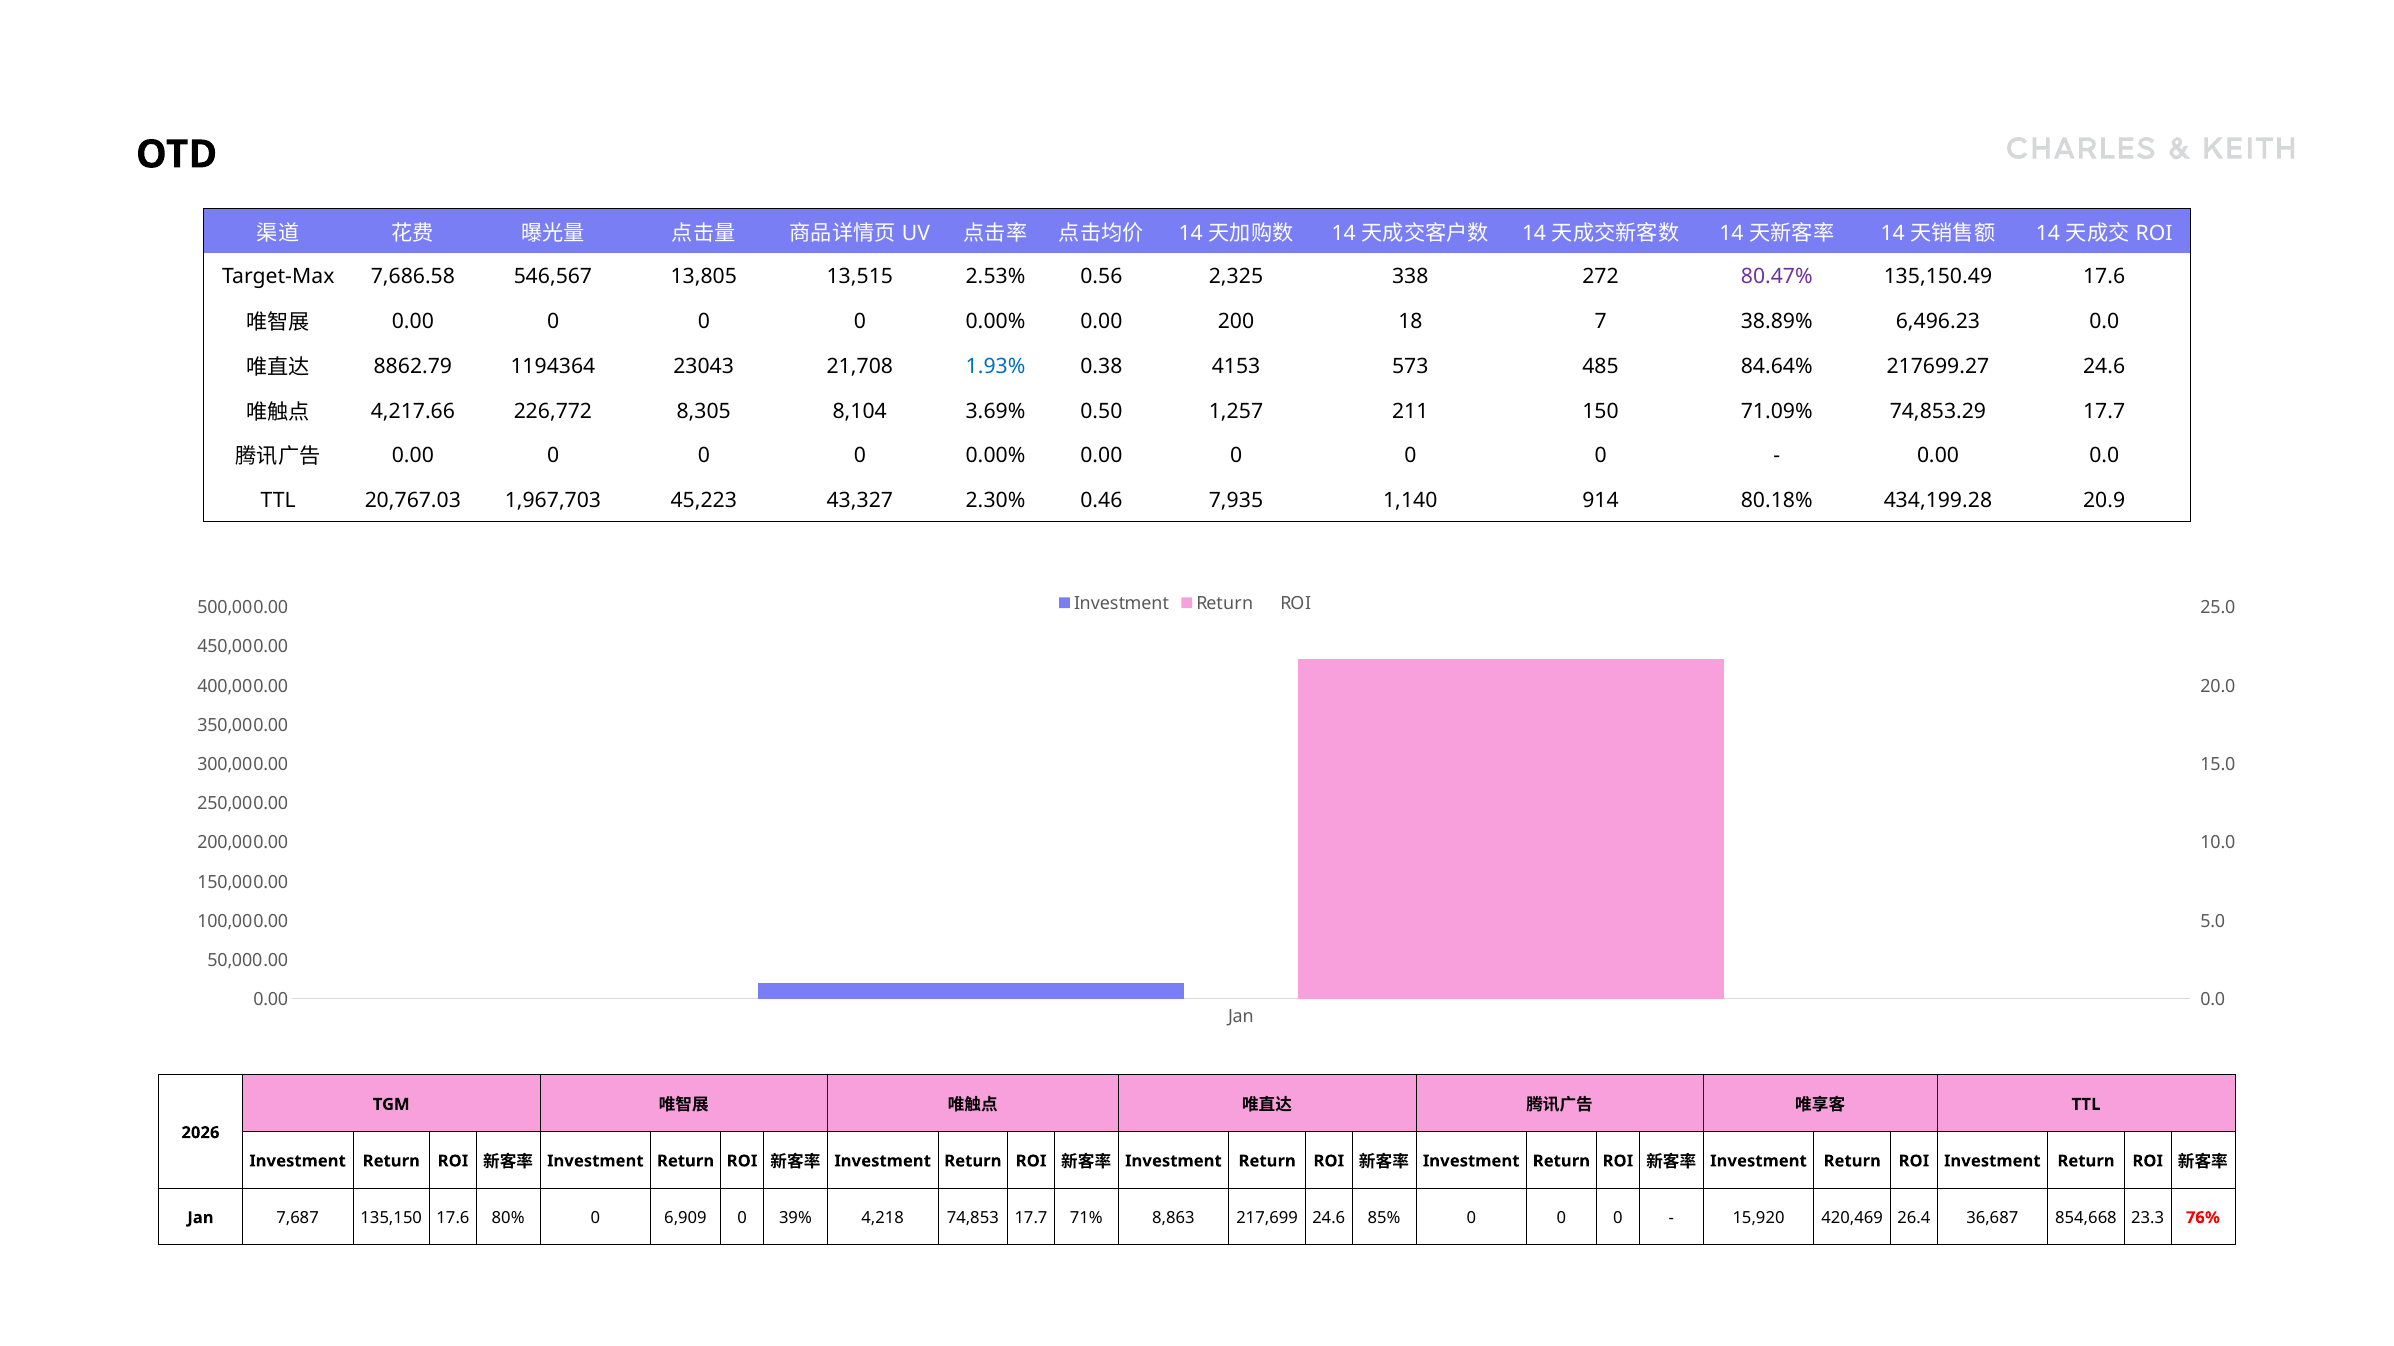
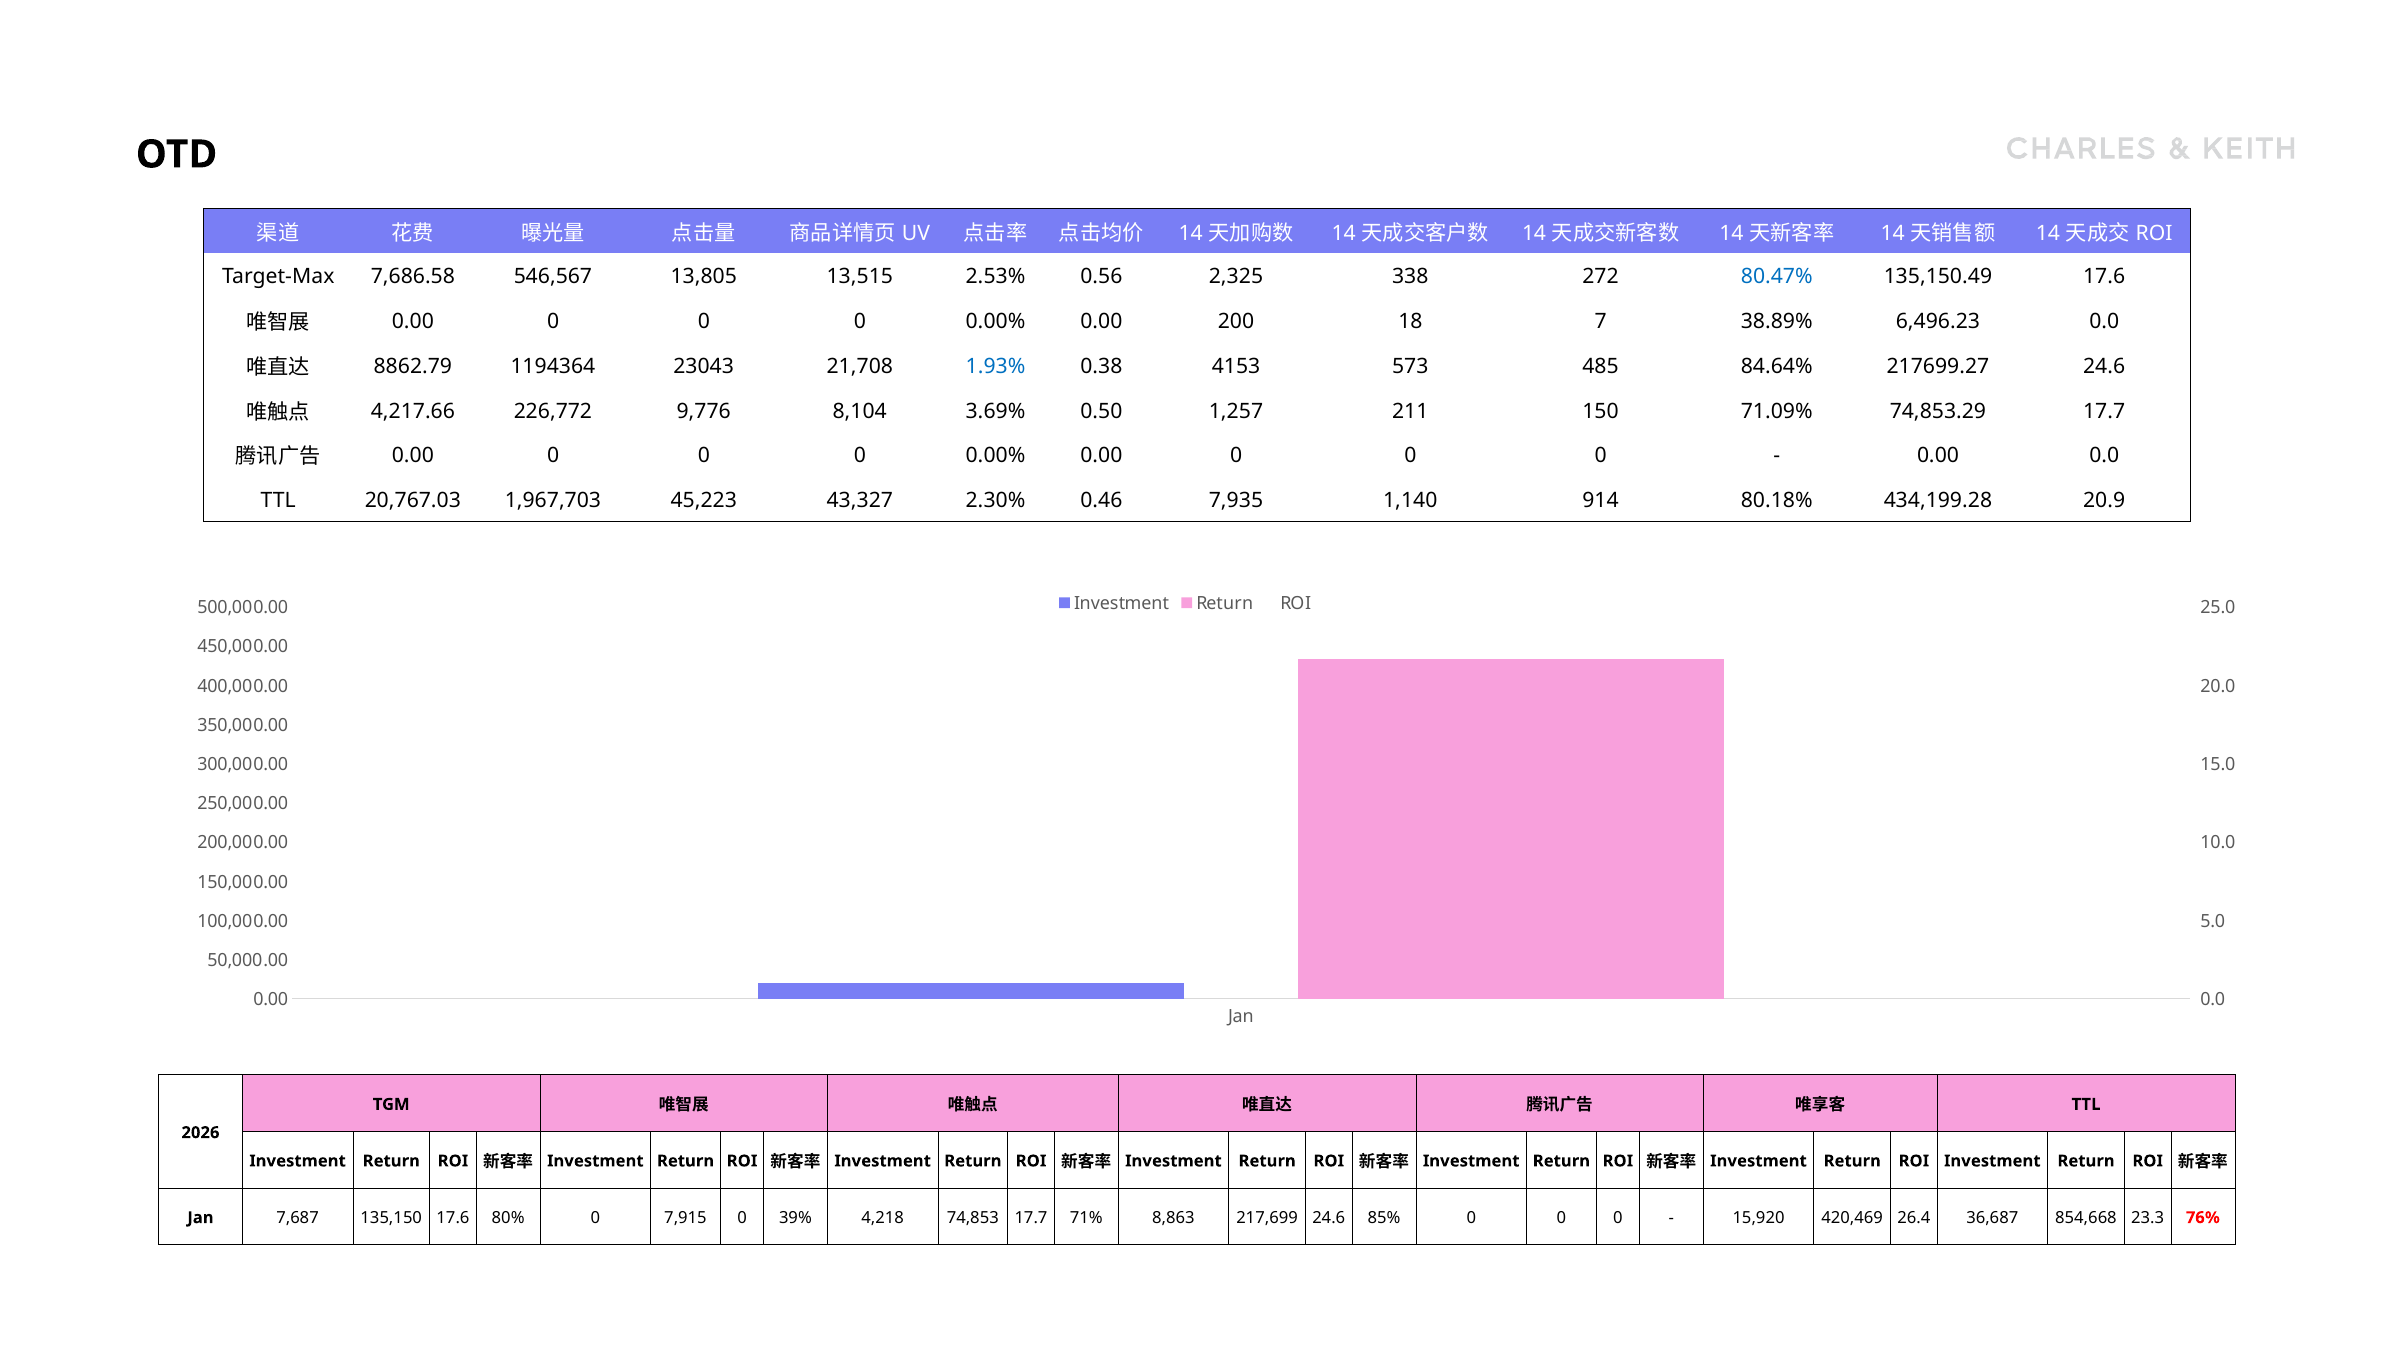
80.47% colour: purple -> blue (1777, 277)
8,305: 8,305 -> 9,776 (704, 411)
6,909: 6,909 -> 7,915 (685, 1218)
